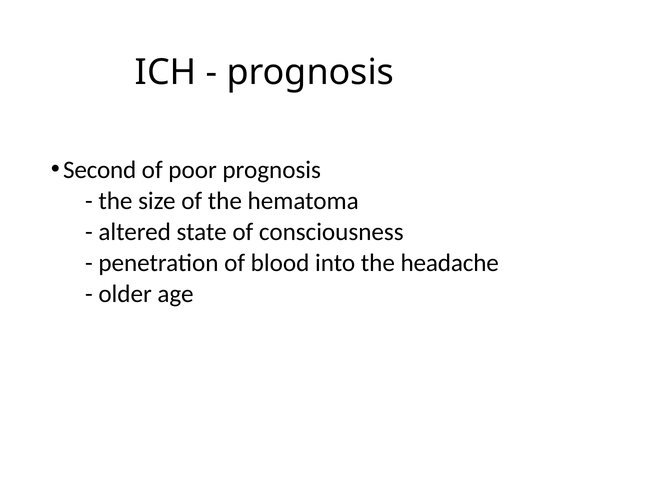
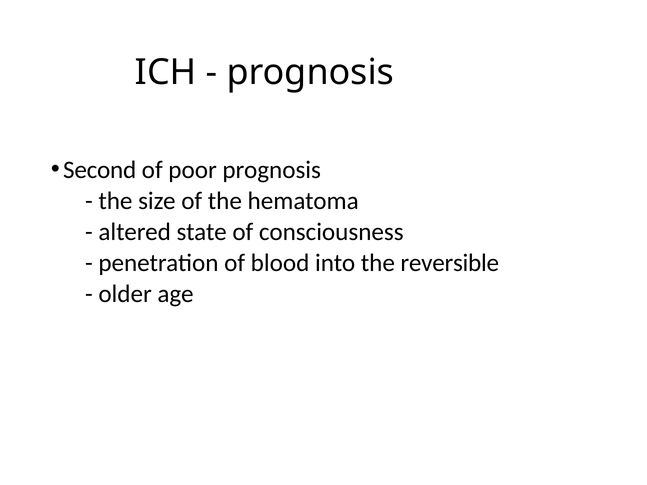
headache: headache -> reversible (450, 263)
